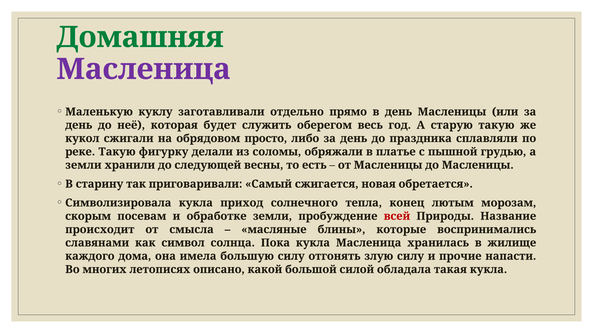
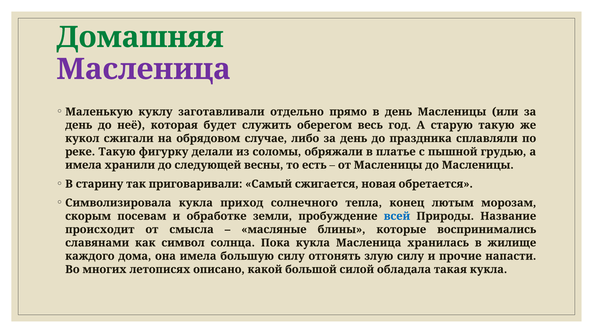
просто: просто -> случае (266, 139)
земли: земли -> имела (83, 165)
всей colour: red -> blue (397, 216)
